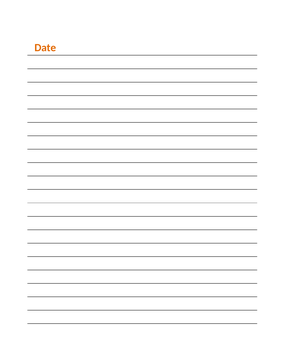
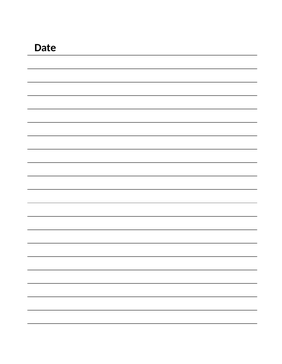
Date colour: orange -> black (45, 48)
